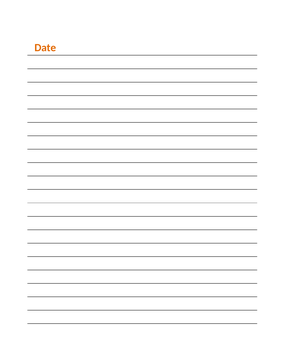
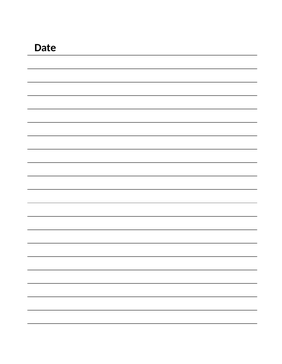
Date colour: orange -> black (45, 48)
